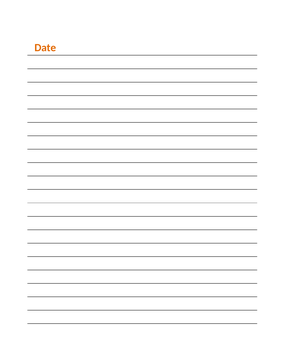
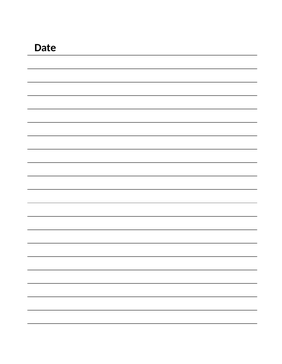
Date colour: orange -> black (45, 48)
